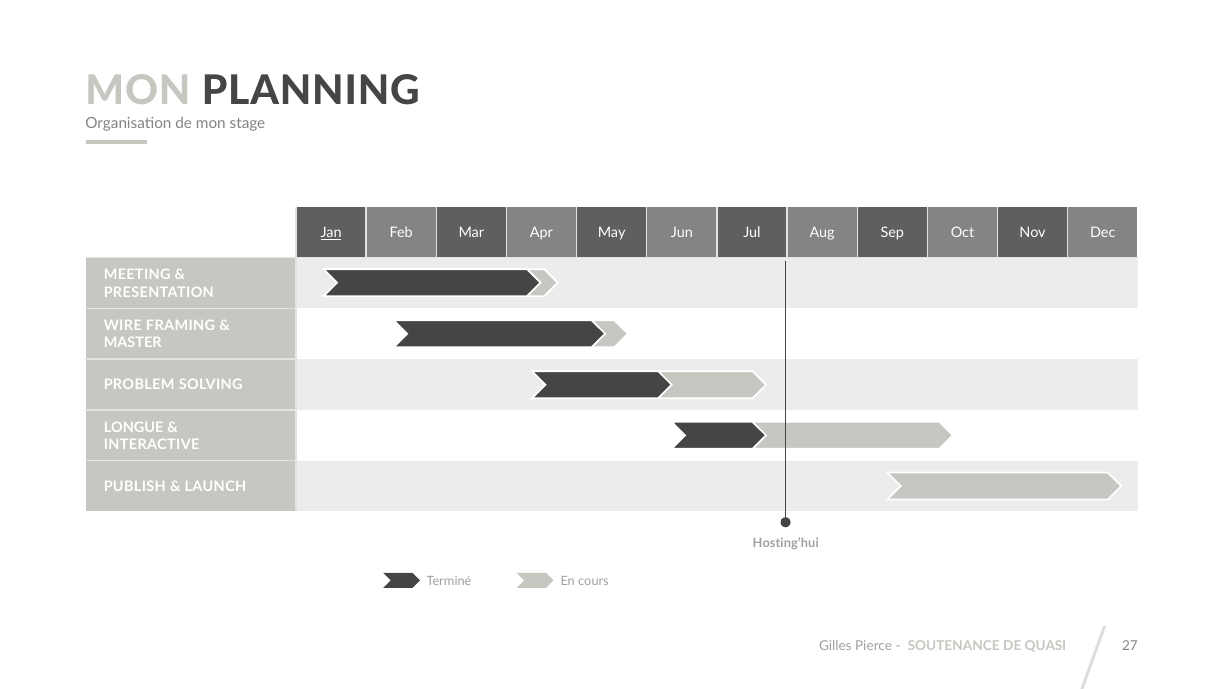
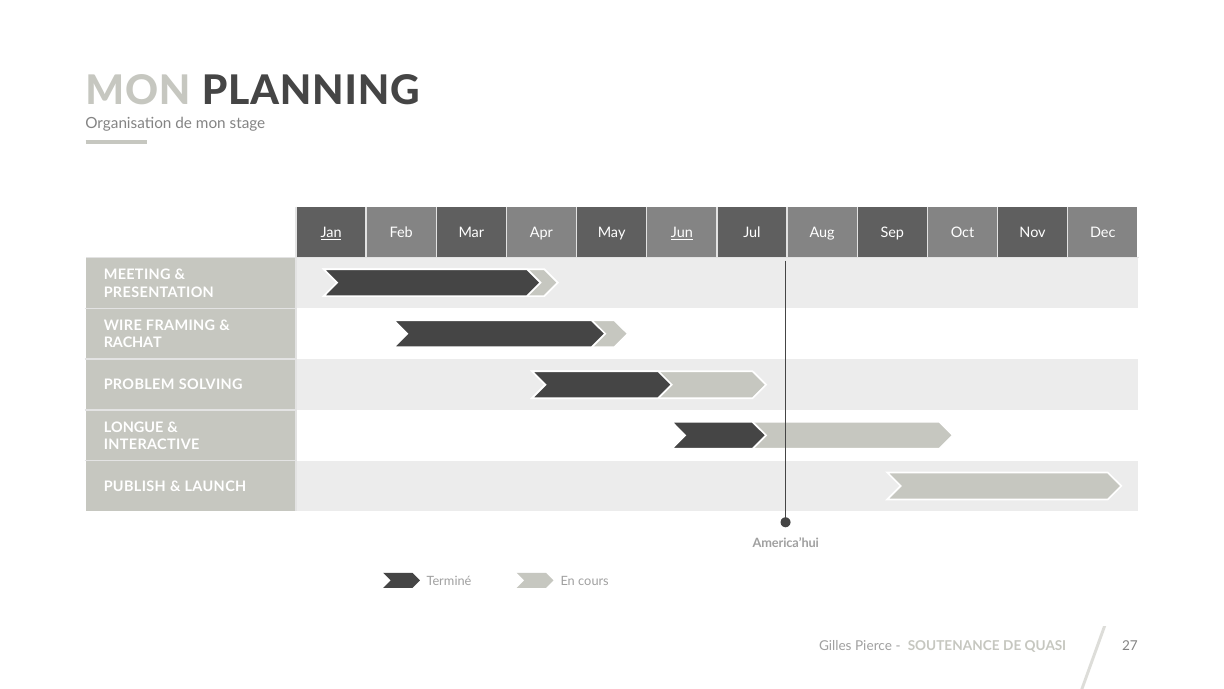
Jun underline: none -> present (682, 233)
MASTER: MASTER -> RACHAT (133, 343)
Hosting’hui: Hosting’hui -> America’hui (786, 543)
